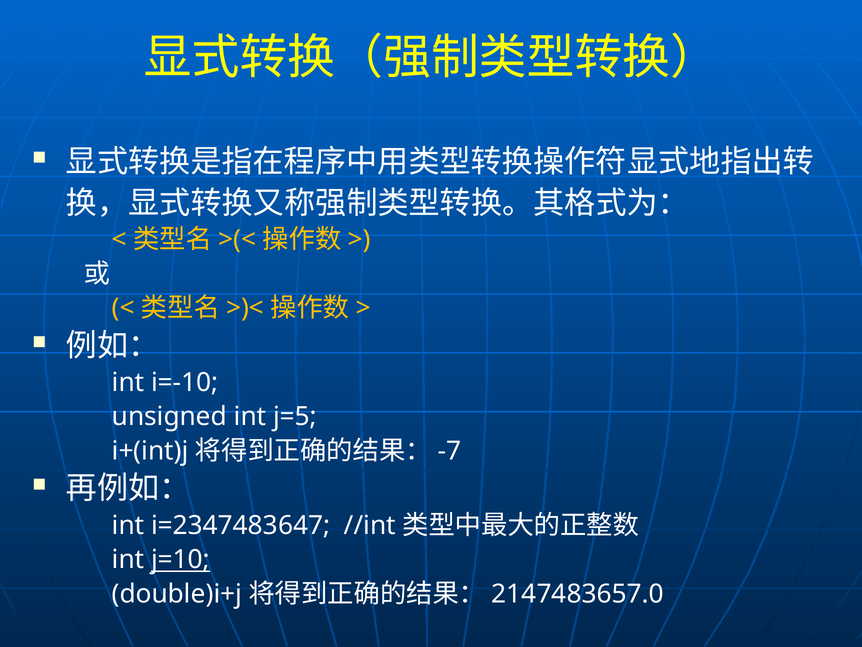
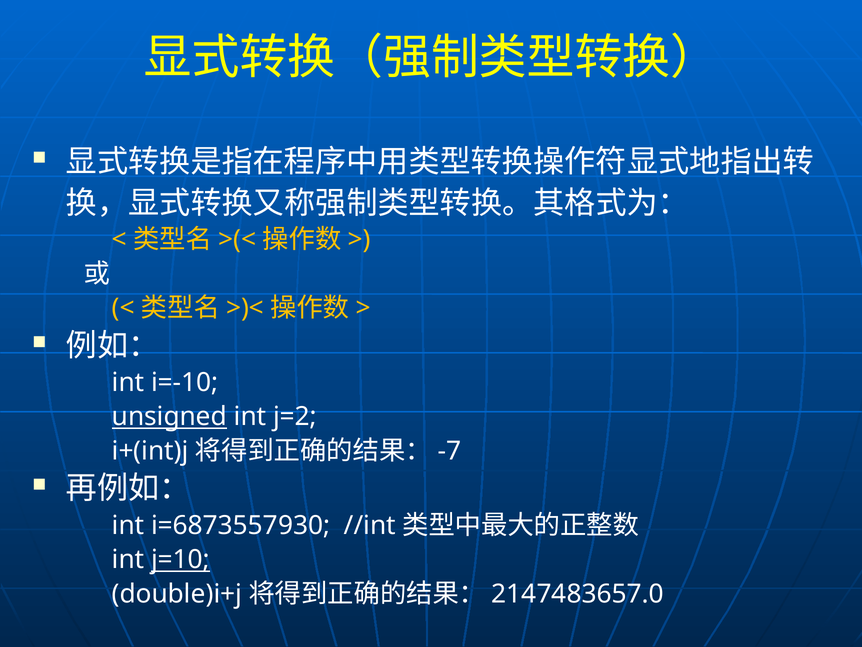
unsigned underline: none -> present (169, 416)
j=5: j=5 -> j=2 (295, 416)
i=2347483647: i=2347483647 -> i=6873557930 (241, 525)
